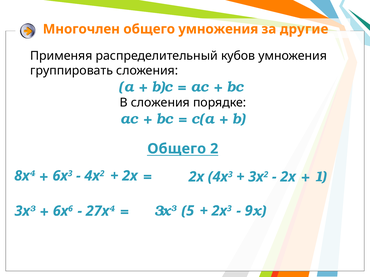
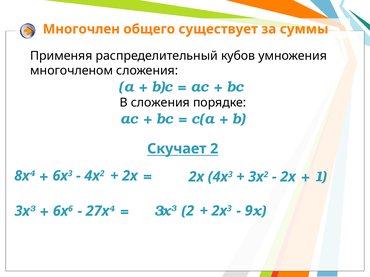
общего умножения: умножения -> существует (218, 29)
другие: другие -> суммы (304, 29)
группировать: группировать -> многочленом (72, 71)
Общего: Общего -> Скучает (177, 149)
5: 5 -> 2 (190, 211)
